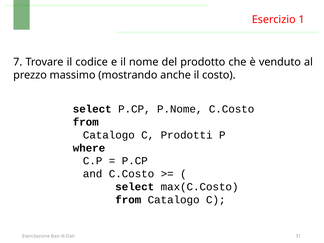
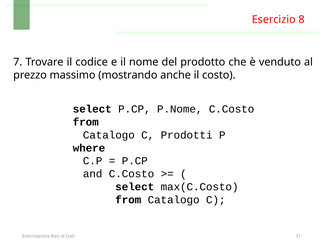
1: 1 -> 8 (302, 20)
